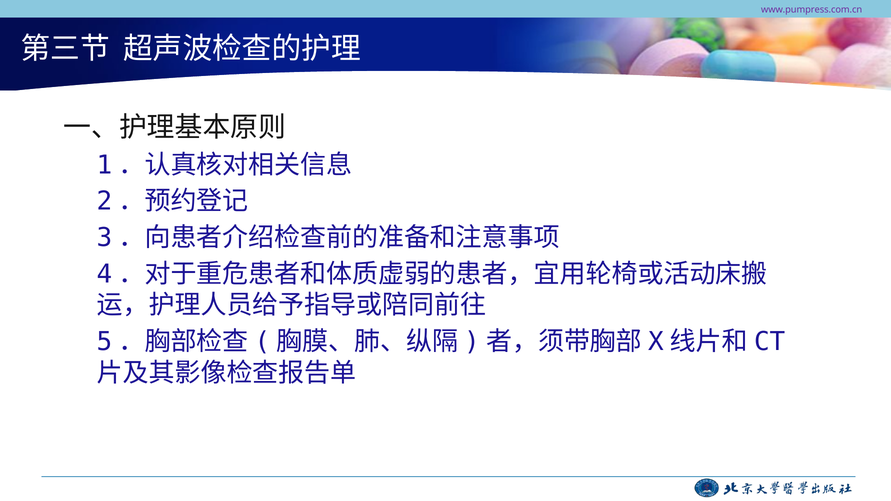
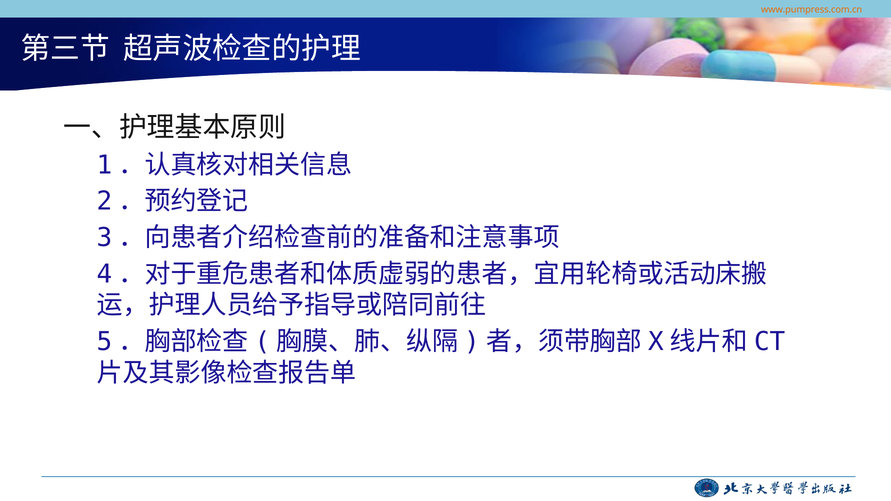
www.pumpress.com.cn colour: purple -> orange (812, 10)
